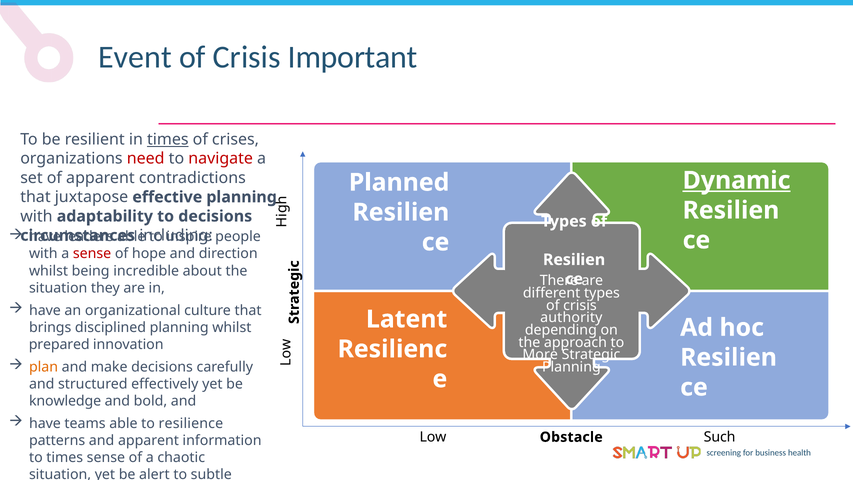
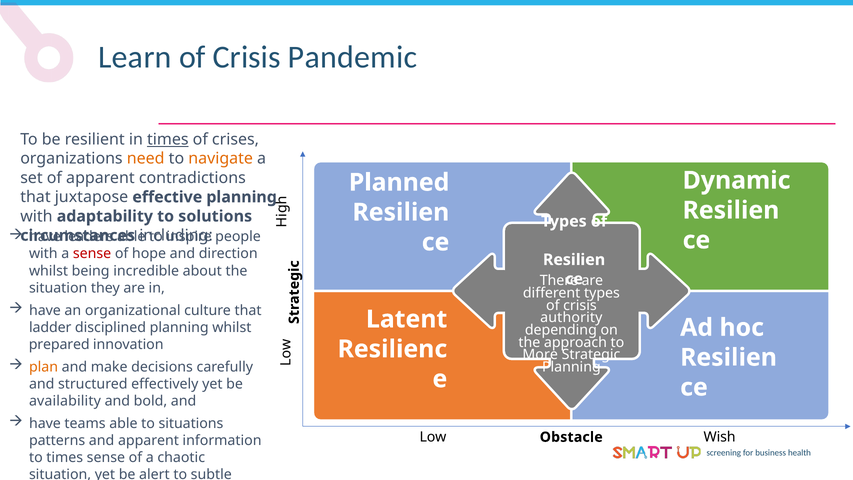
Event: Event -> Learn (135, 57)
Important: Important -> Pandemic (353, 57)
need colour: red -> orange (146, 159)
navigate colour: red -> orange (221, 159)
Dynamic underline: present -> none (737, 180)
to decisions: decisions -> solutions (215, 216)
brings: brings -> ladder (50, 327)
knowledge: knowledge -> availability (65, 401)
resilience: resilience -> situations (191, 423)
Such: Such -> Wish (720, 437)
